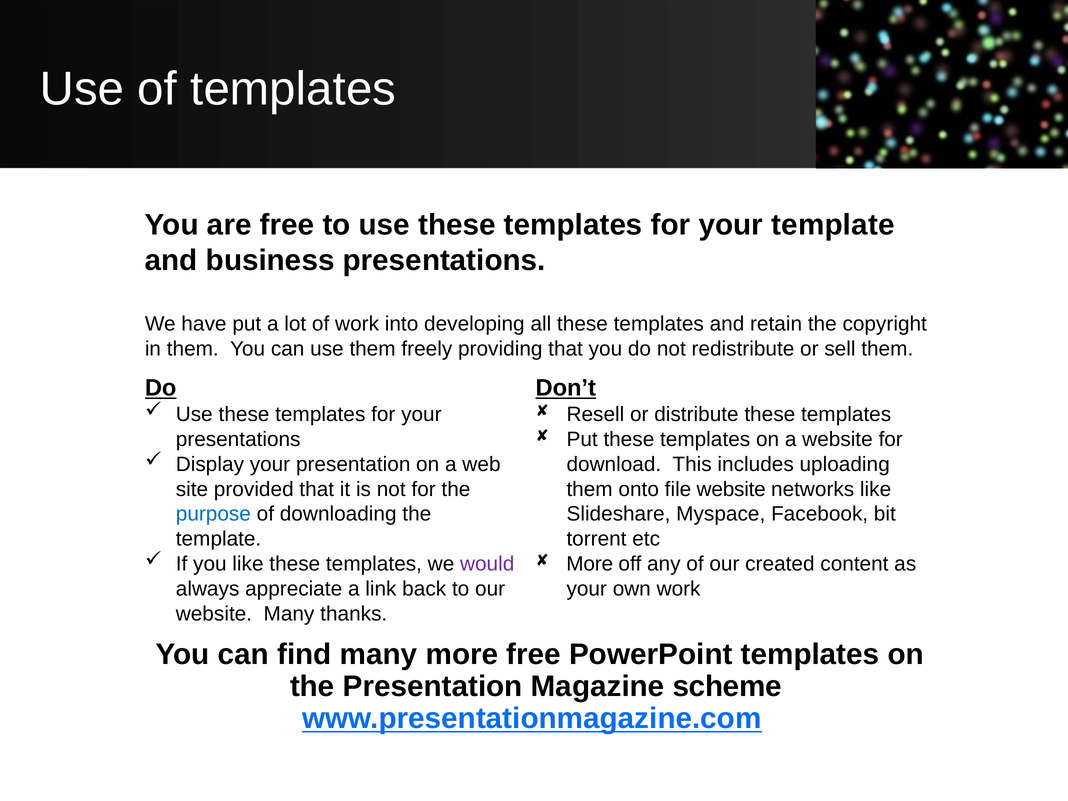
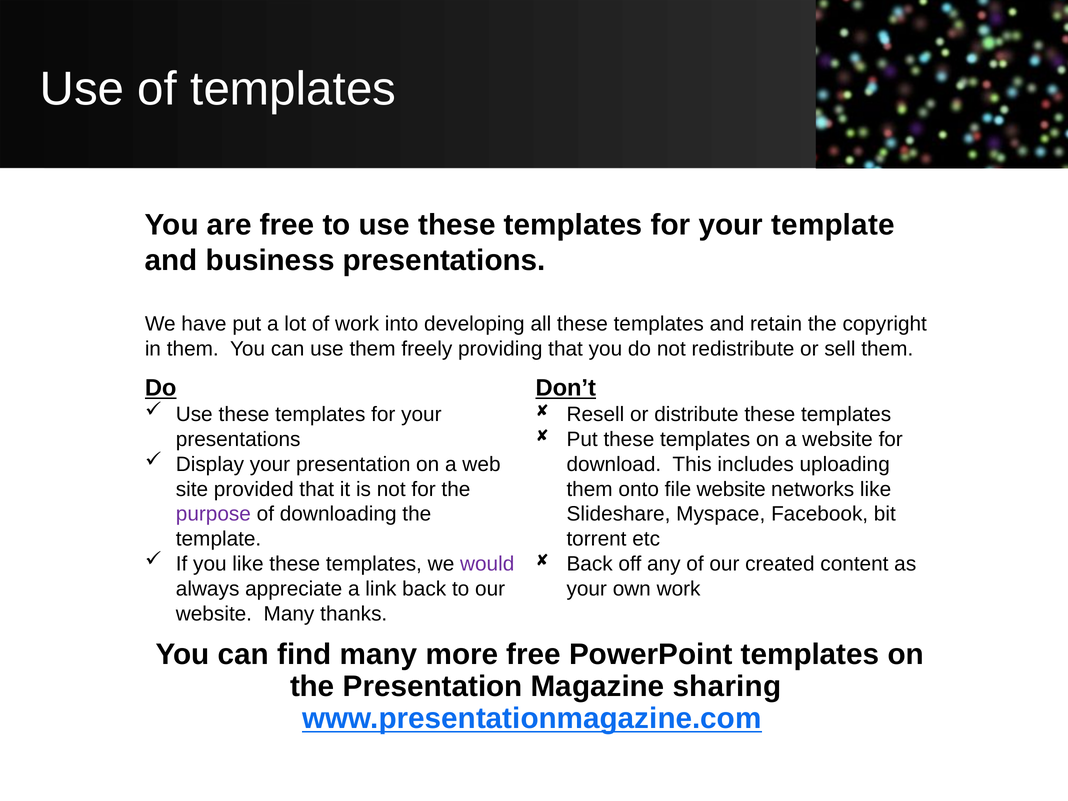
purpose colour: blue -> purple (213, 514)
More: More -> Back (590, 564)
scheme: scheme -> sharing (727, 687)
